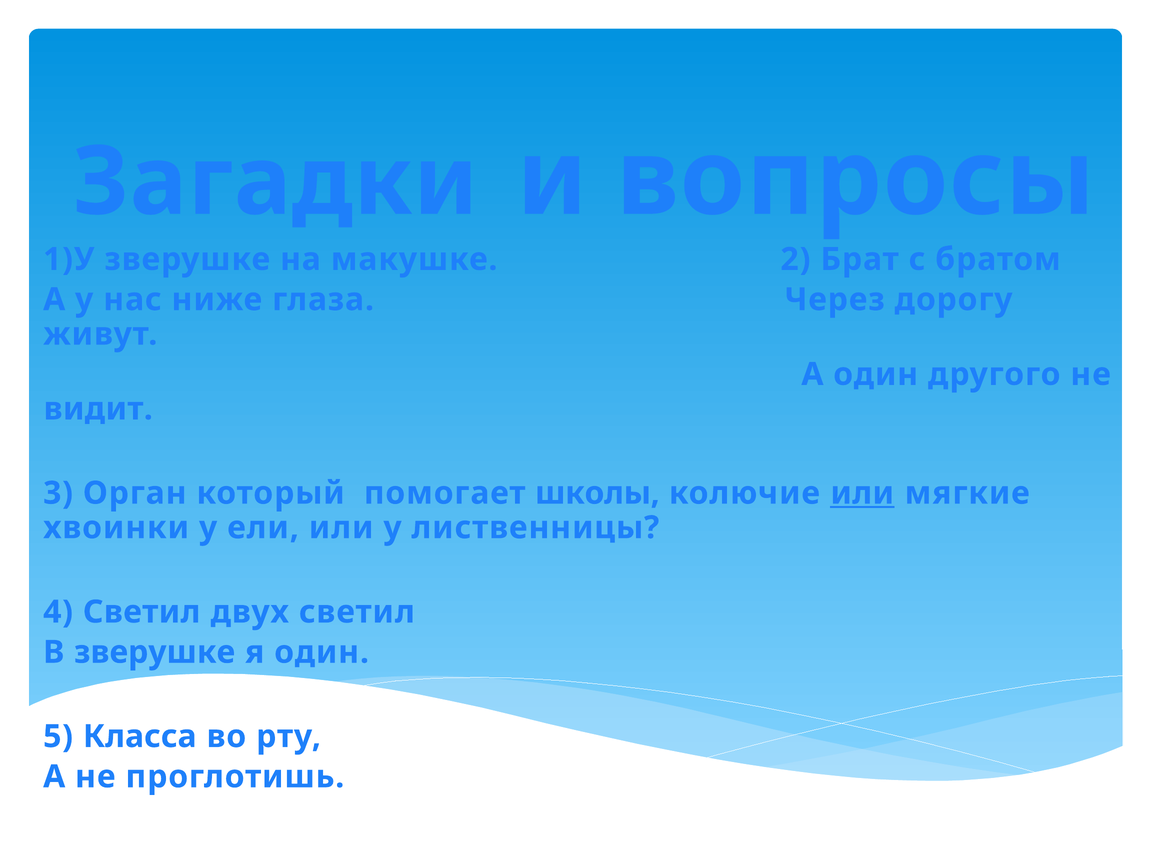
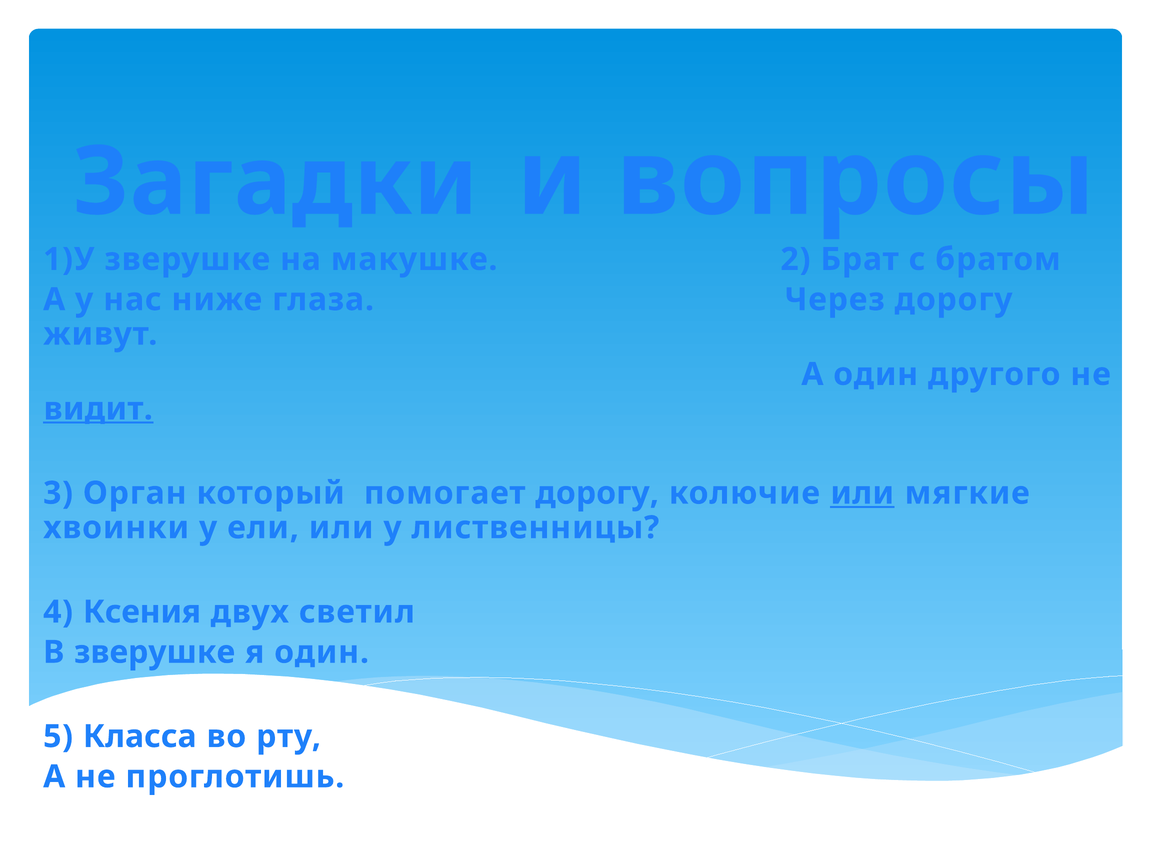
видит underline: none -> present (98, 409)
помогает школы: школы -> дорогу (597, 493)
4 Светил: Светил -> Ксения (142, 612)
